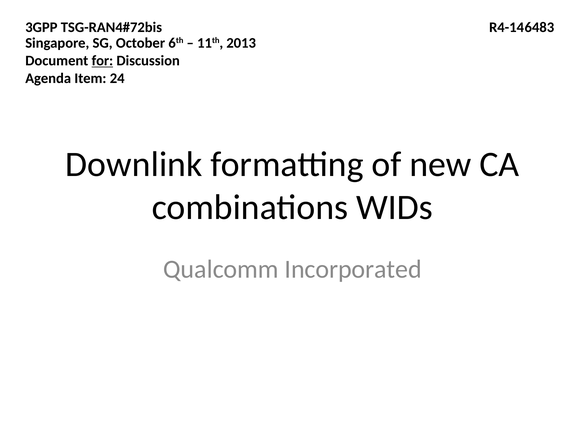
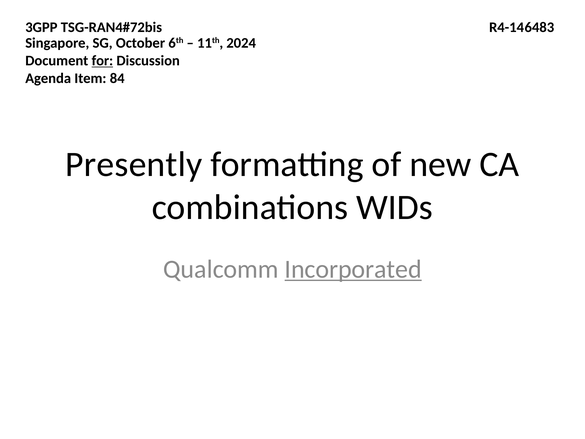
2013: 2013 -> 2024 (241, 43)
24: 24 -> 84 (117, 78)
Downlink: Downlink -> Presently (134, 164)
Incorporated underline: none -> present (353, 269)
